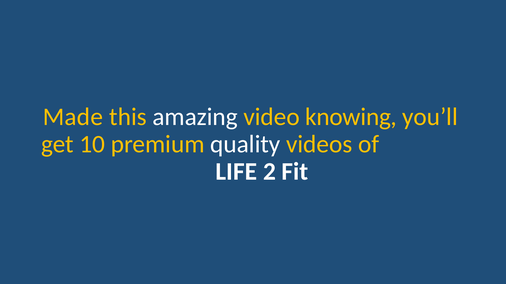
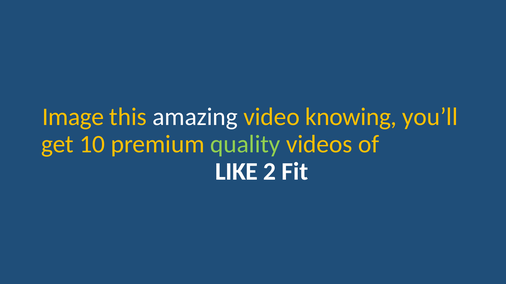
Made: Made -> Image (73, 117)
quality colour: white -> light green (245, 144)
LIFE: LIFE -> LIKE (237, 172)
